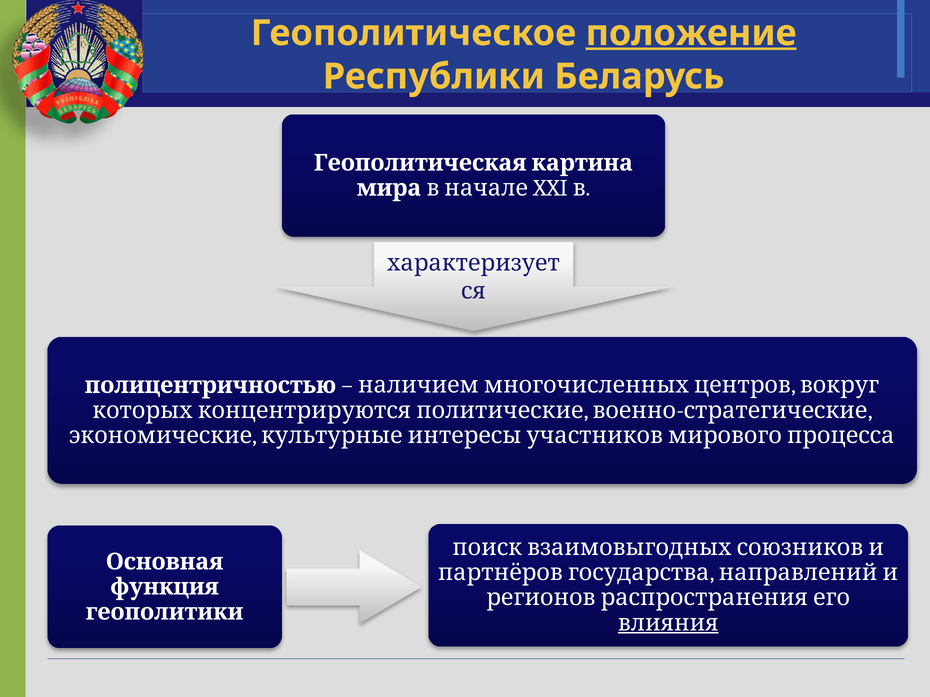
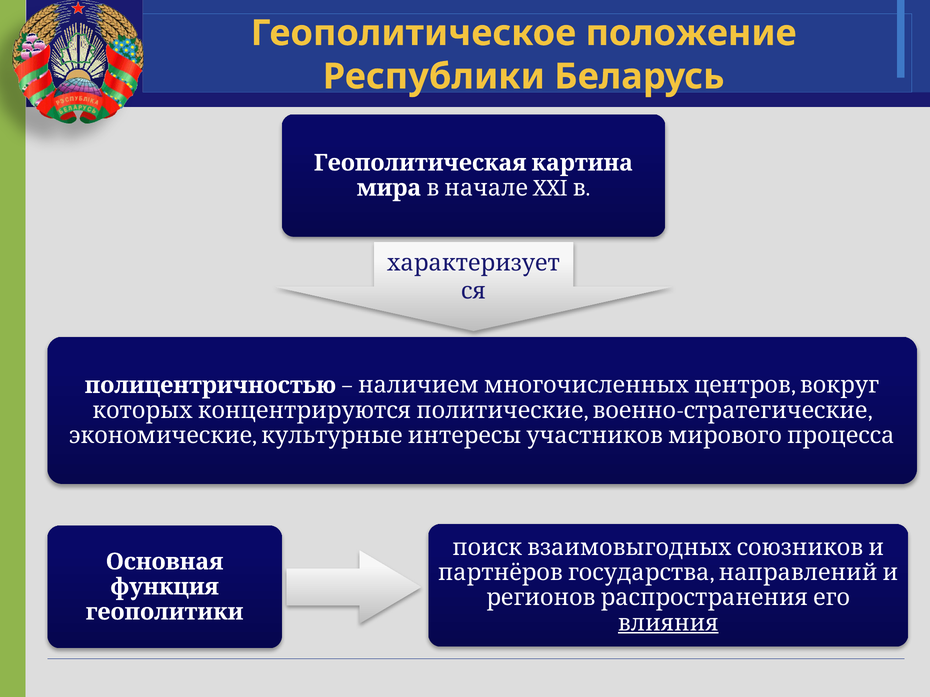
положение underline: present -> none (691, 33)
